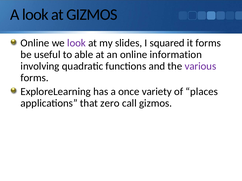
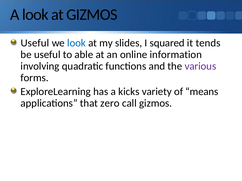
Online: Online -> Useful (35, 43)
look colour: purple -> blue (77, 43)
it forms: forms -> tends (208, 43)
once: once -> kicks (129, 92)
places: places -> means (202, 92)
